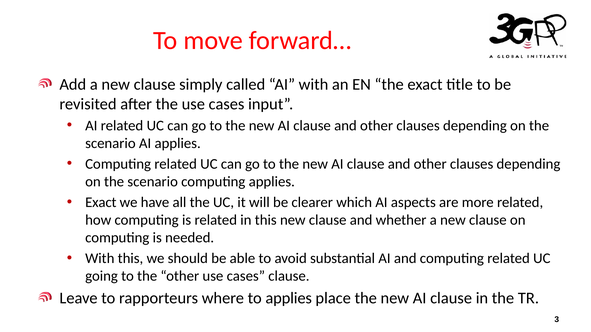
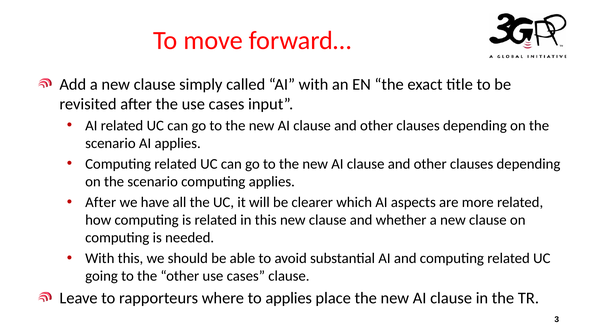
Exact: Exact -> After (101, 203)
